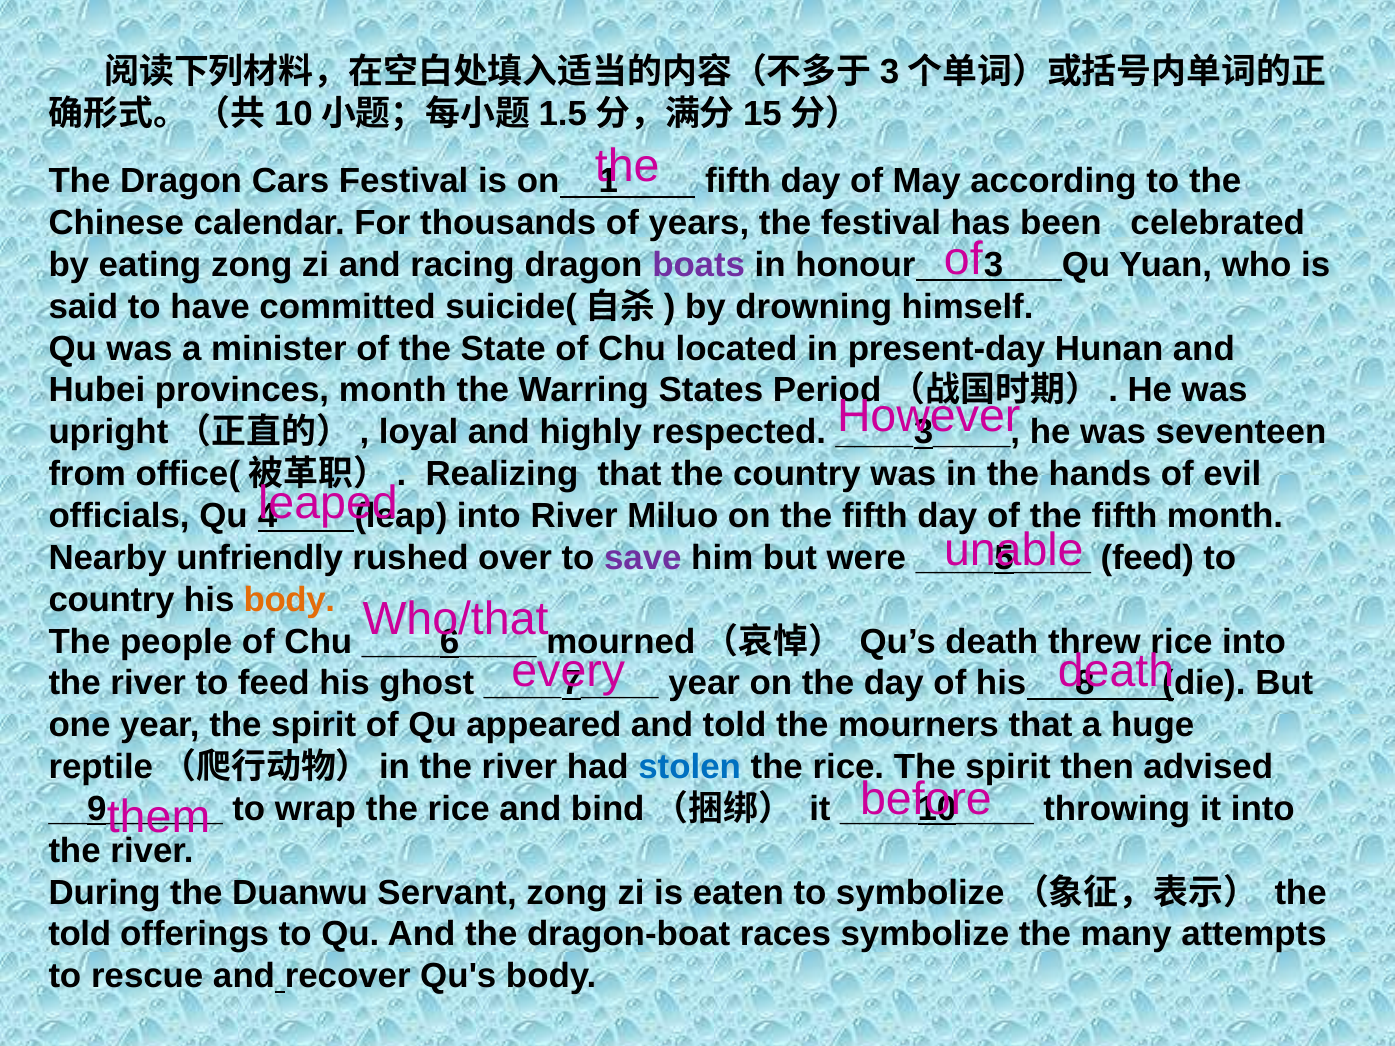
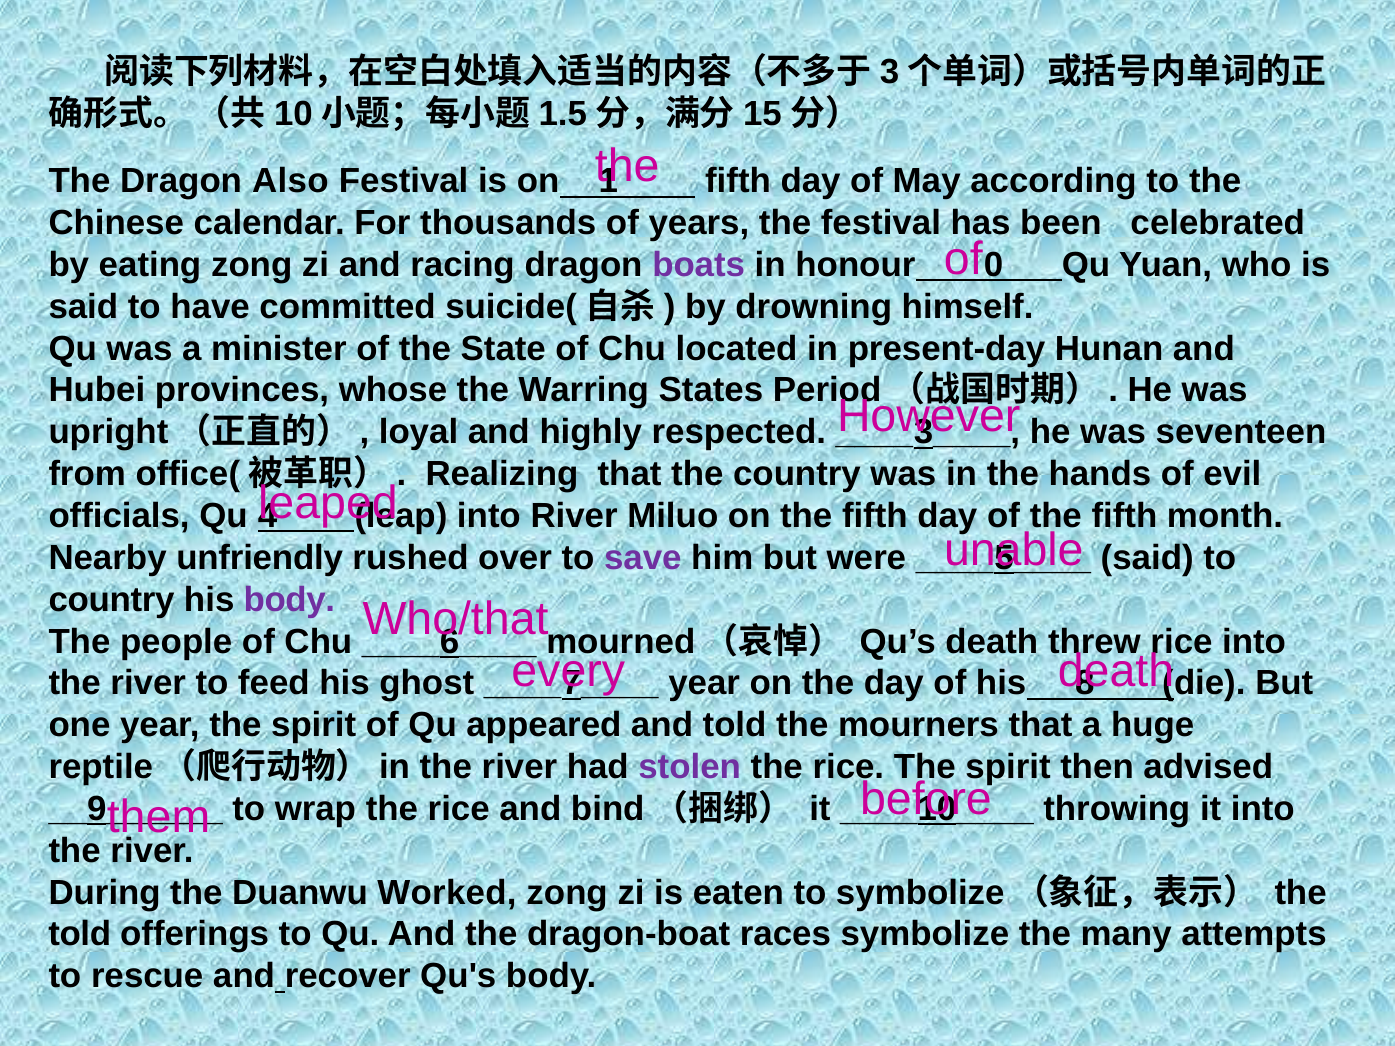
Cars: Cars -> Also (290, 181)
3: 3 -> 0 (994, 265)
provinces month: month -> whose (393, 391)
feed: feed -> said (1147, 558)
body colour: orange -> purple (289, 600)
stolen colour: blue -> purple (690, 767)
Servant: Servant -> Worked (447, 893)
